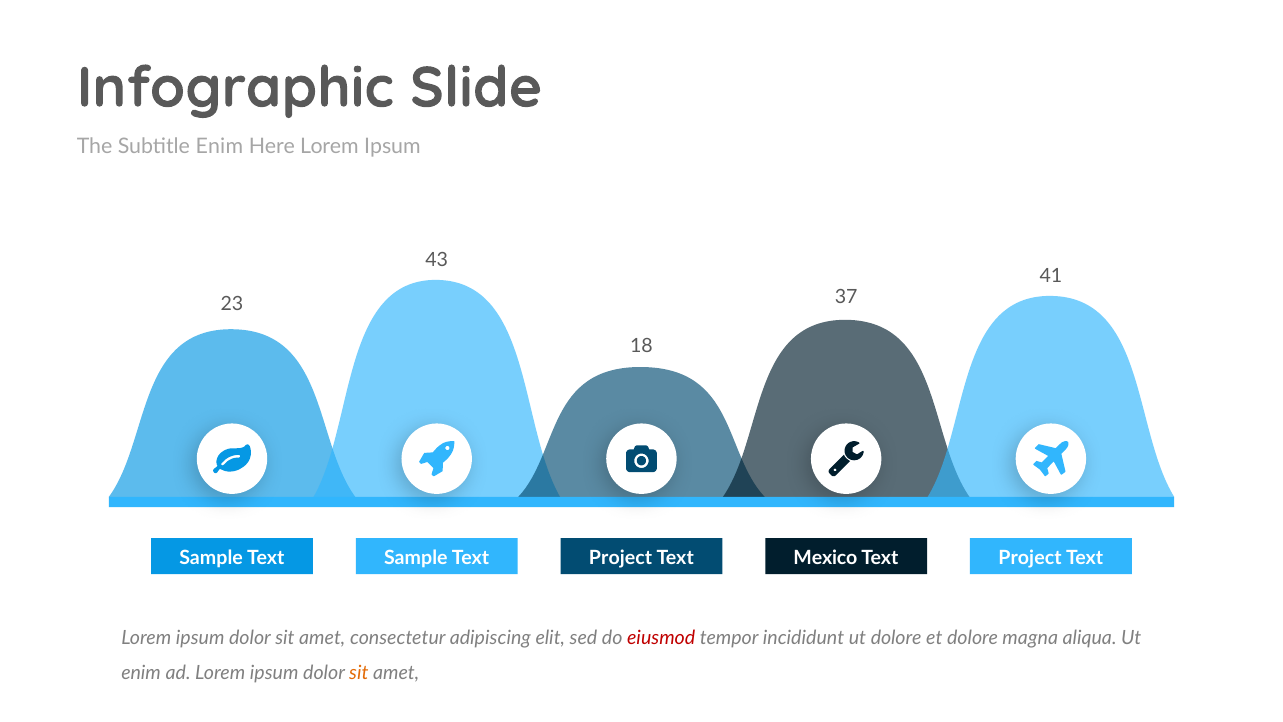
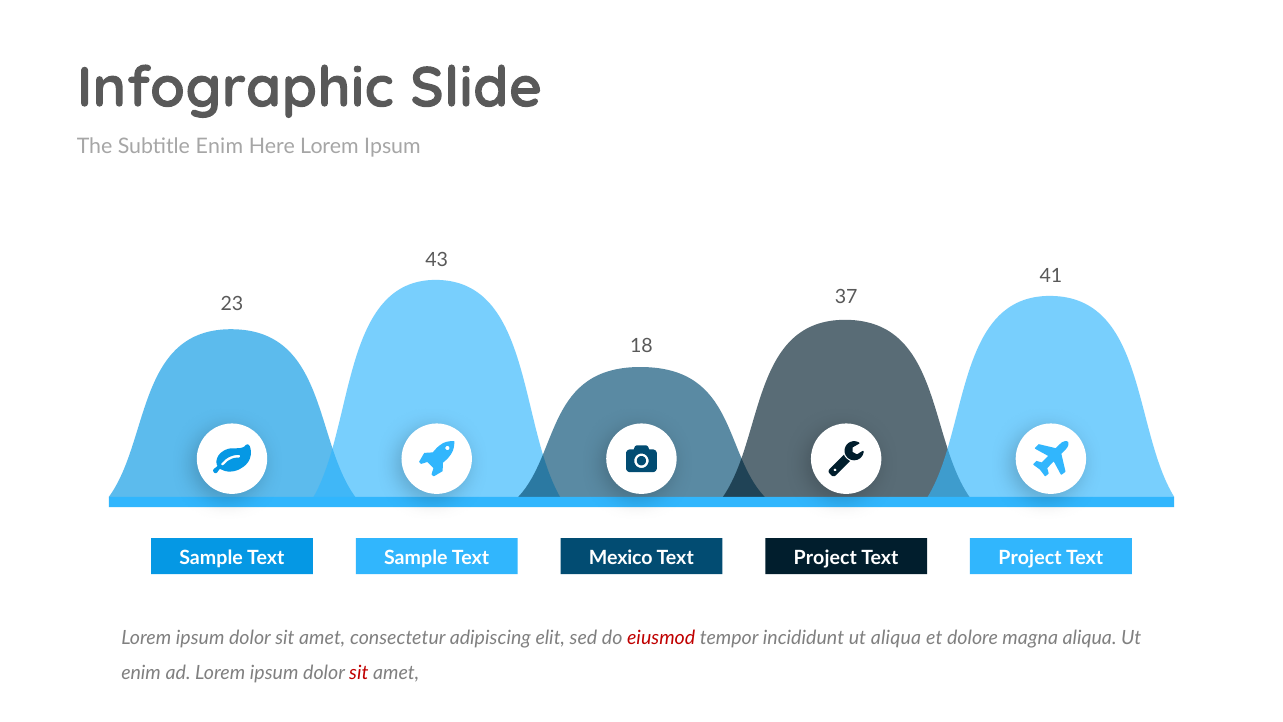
Sample Text Project: Project -> Mexico (621, 557)
Mexico: Mexico -> Project (825, 557)
ut dolore: dolore -> aliqua (896, 638)
sit colour: orange -> red (359, 673)
